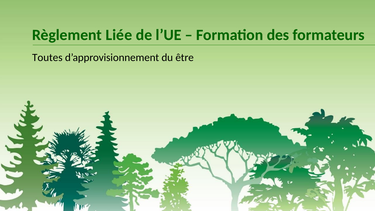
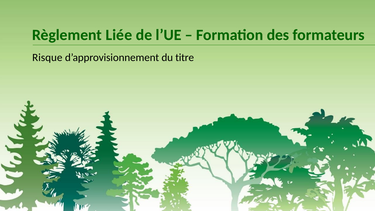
Toutes: Toutes -> Risque (47, 57)
être: être -> titre (185, 57)
